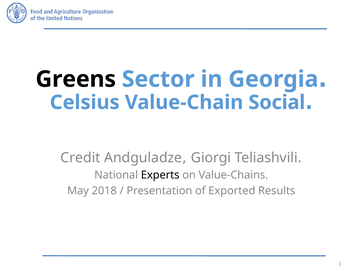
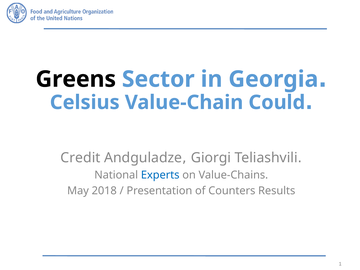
Social: Social -> Could (277, 102)
Experts colour: black -> blue (160, 175)
Exported: Exported -> Counters (232, 191)
